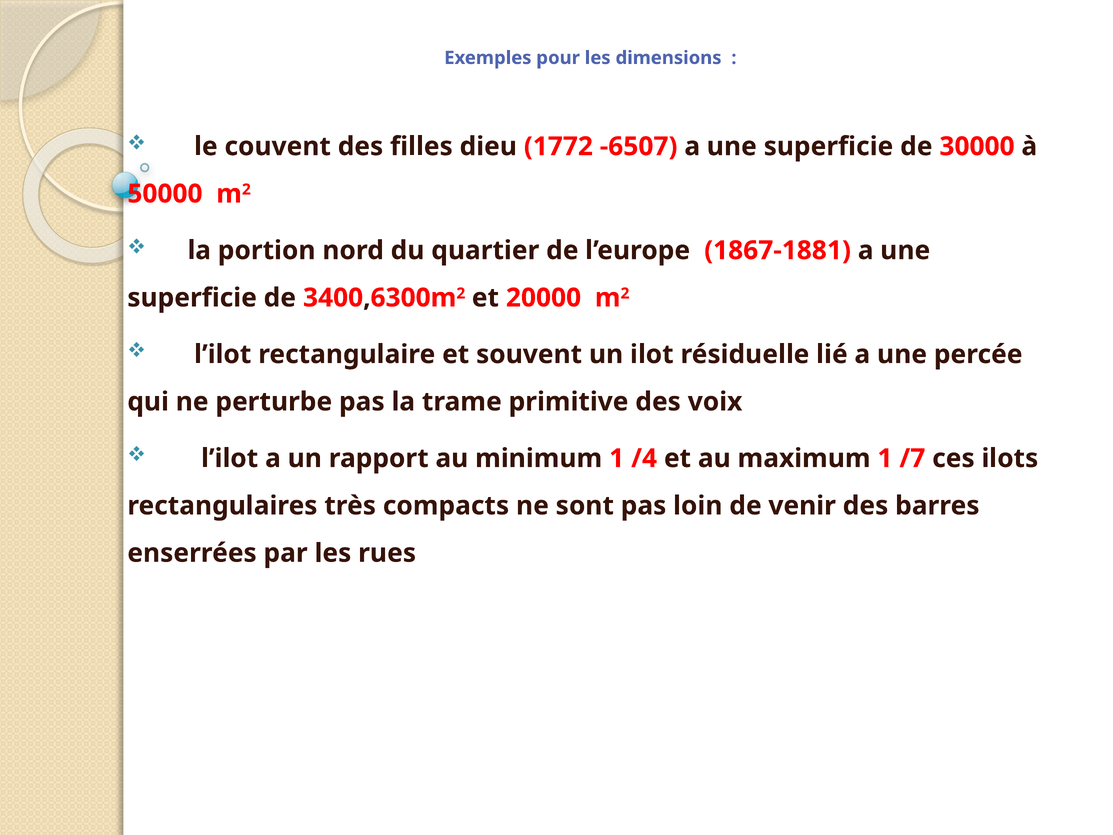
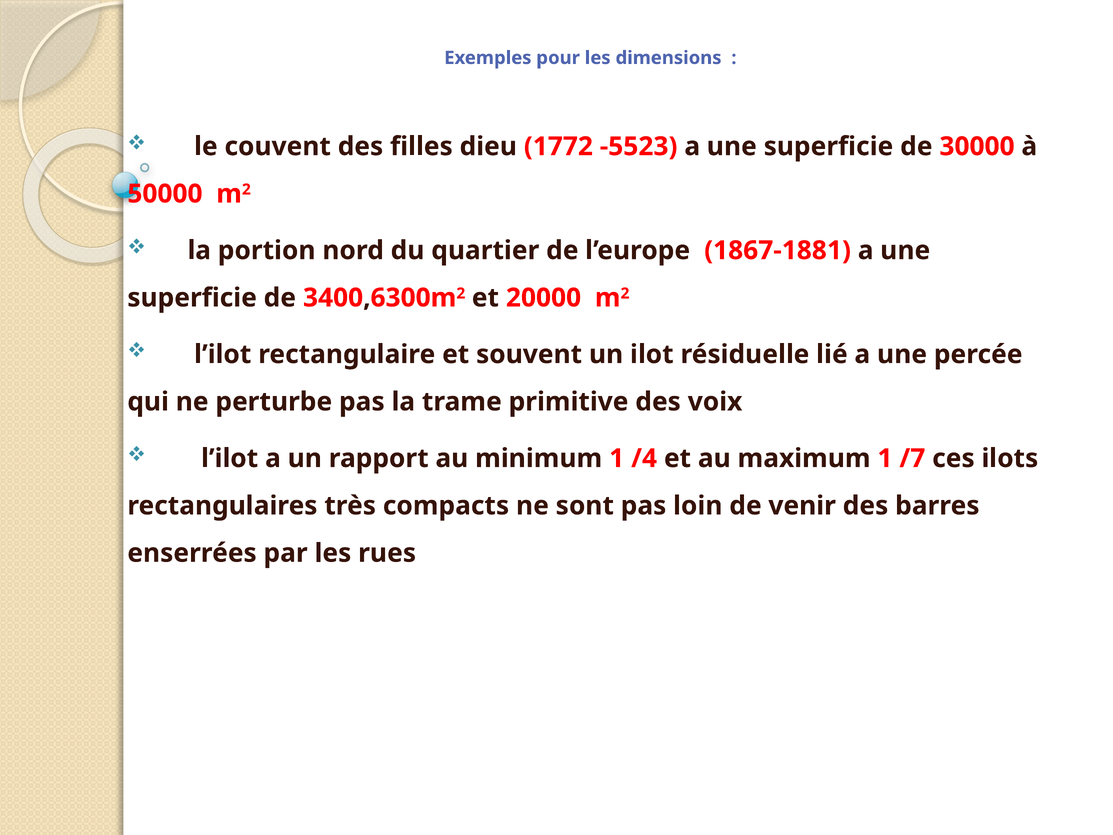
-6507: -6507 -> -5523 (639, 146)
